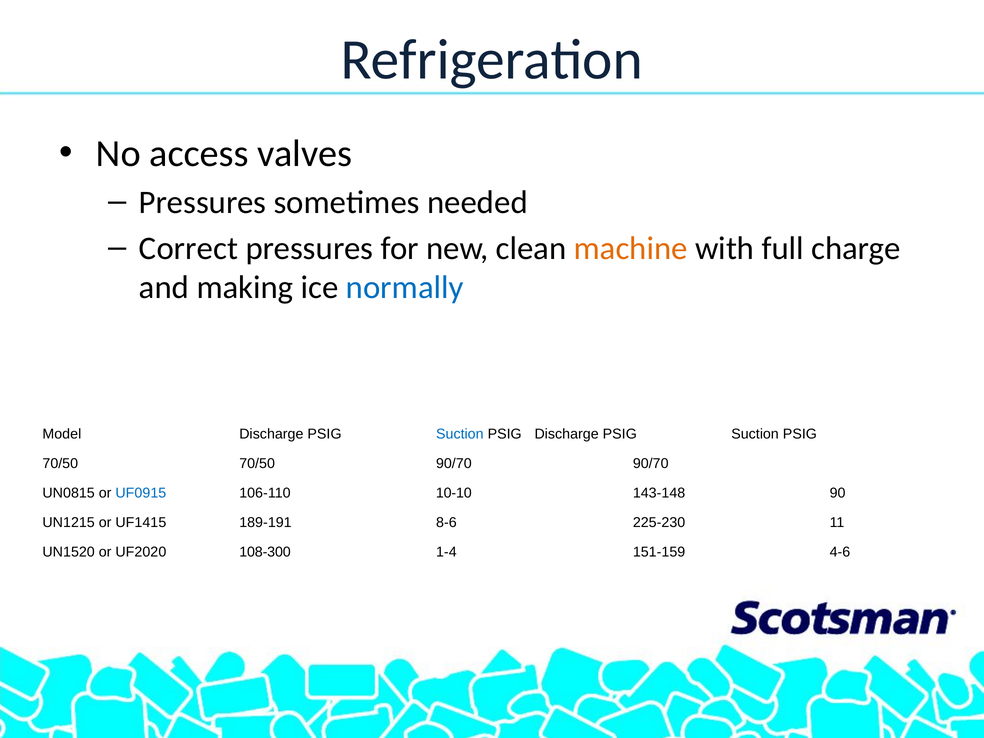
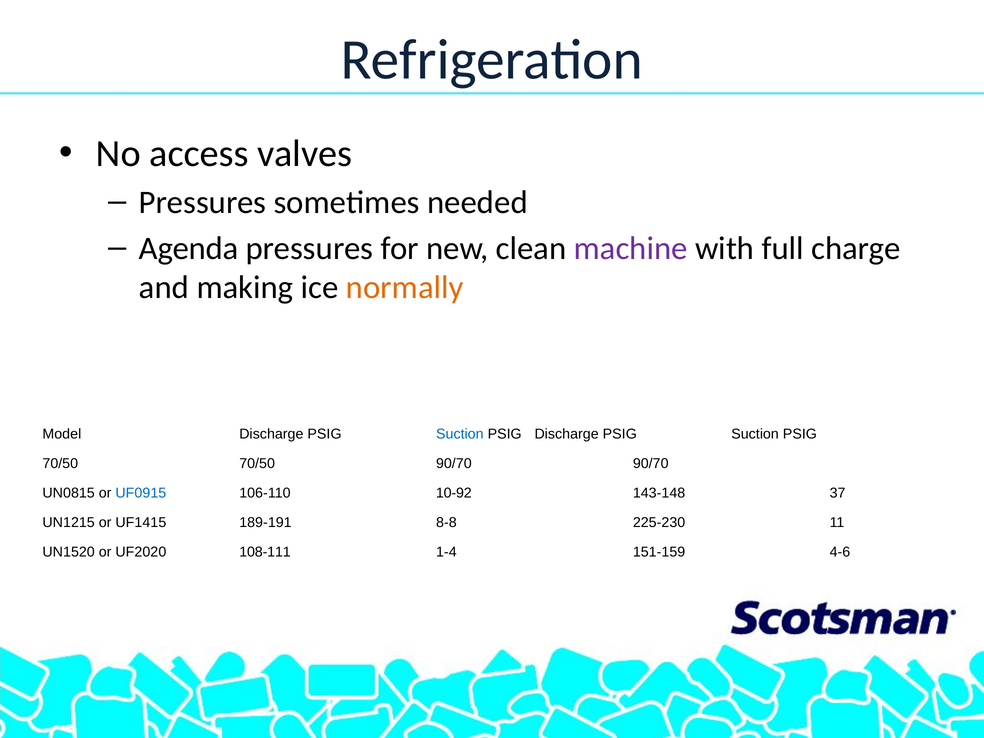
Correct: Correct -> Agenda (189, 248)
machine colour: orange -> purple (631, 248)
normally colour: blue -> orange (405, 288)
10-10: 10-10 -> 10-92 (454, 493)
90: 90 -> 37 (838, 493)
8-6: 8-6 -> 8-8 (446, 523)
108-300: 108-300 -> 108-111 (265, 552)
